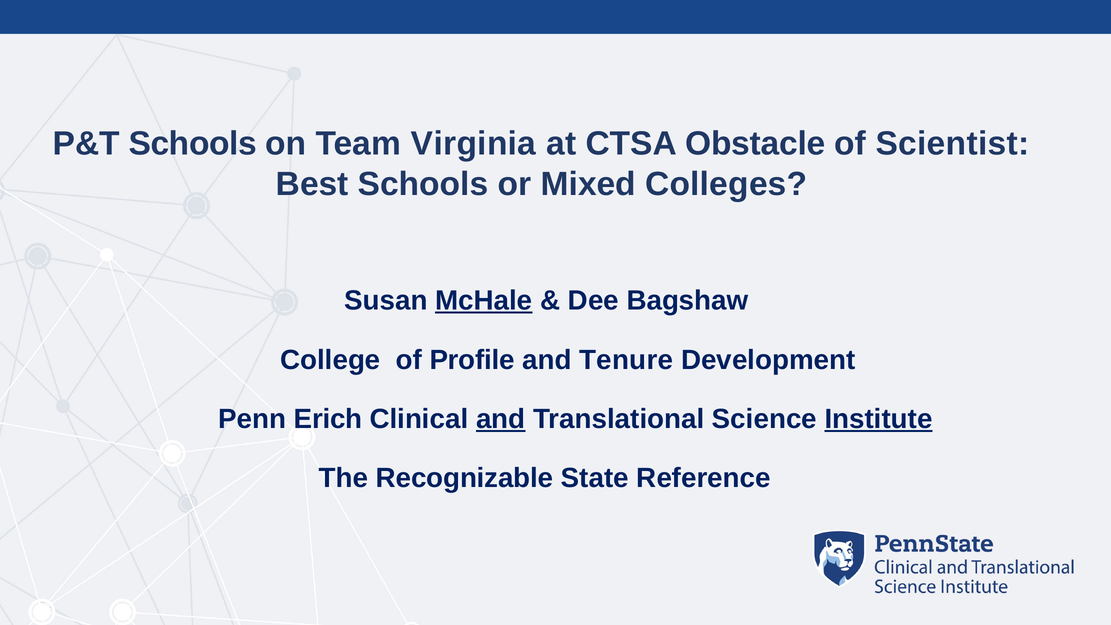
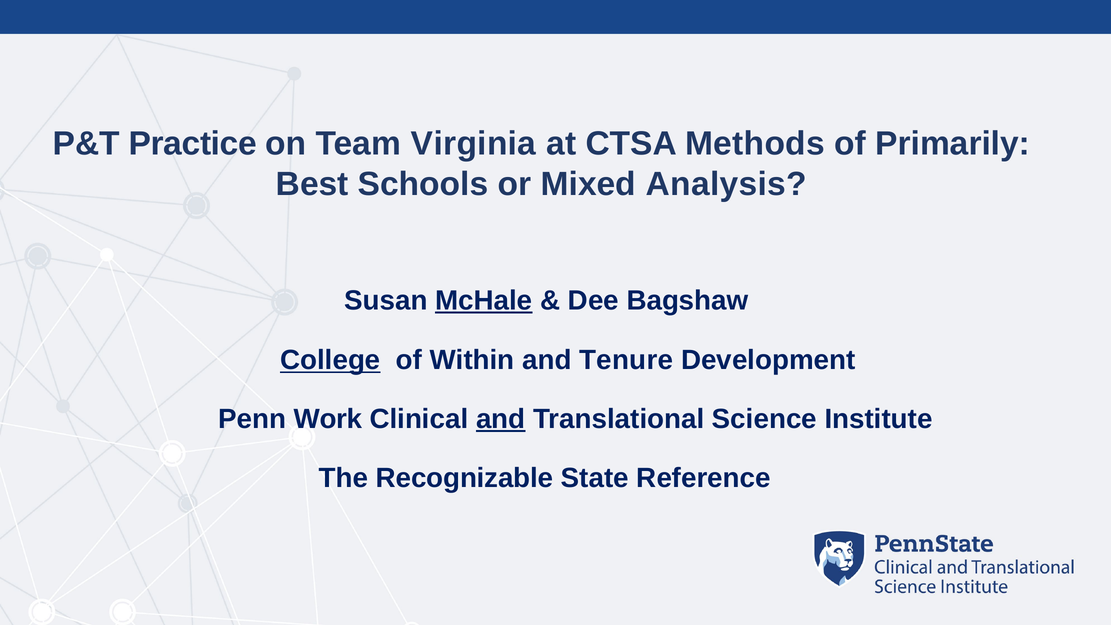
P&T Schools: Schools -> Practice (193, 144)
Obstacle: Obstacle -> Methods (755, 144)
Scientist: Scientist -> Primarily (953, 144)
Colleges: Colleges -> Analysis (726, 184)
College underline: none -> present (330, 360)
Profile: Profile -> Within (472, 360)
Erich: Erich -> Work (328, 419)
Institute underline: present -> none (879, 419)
